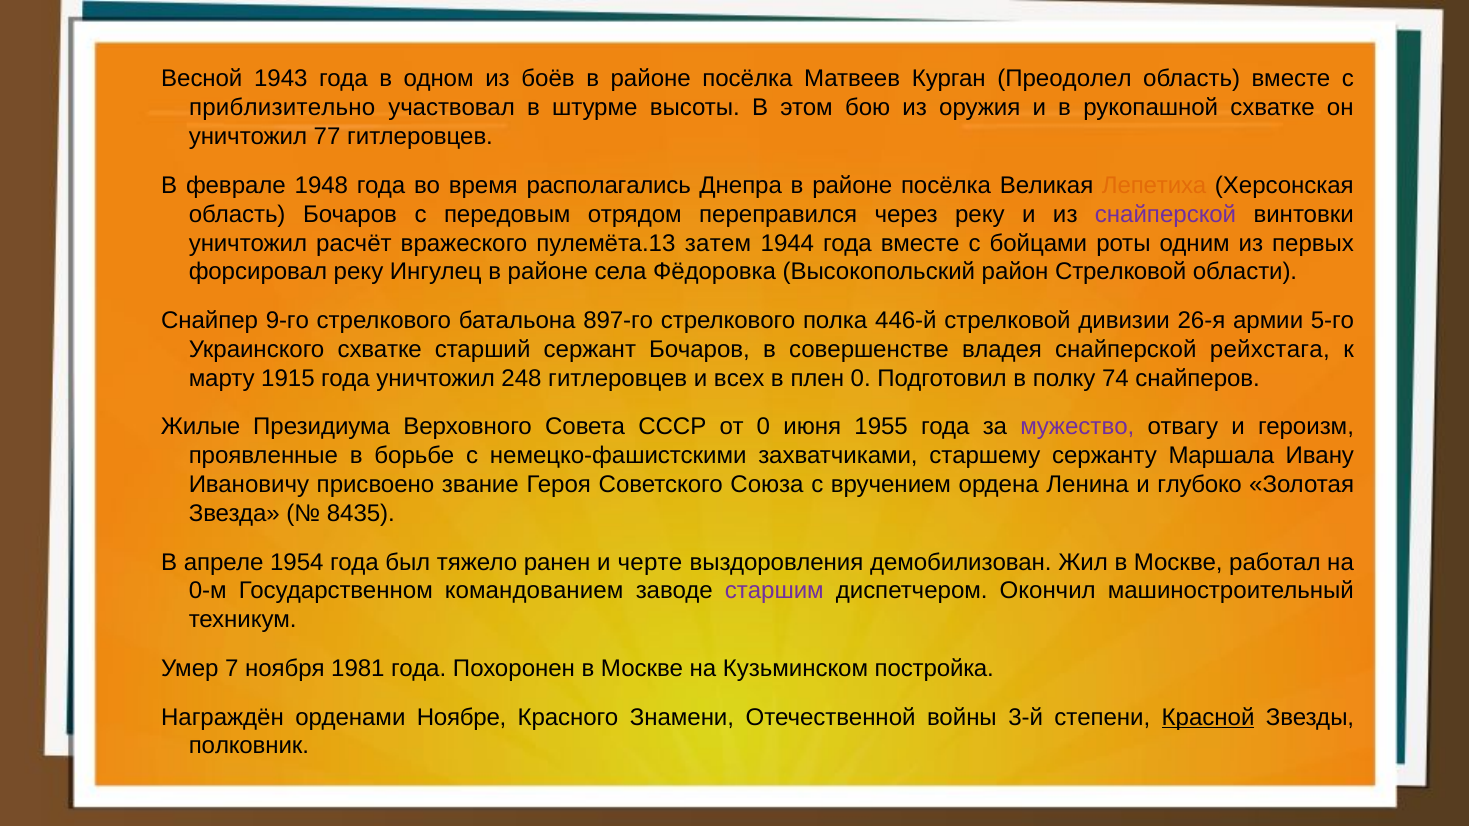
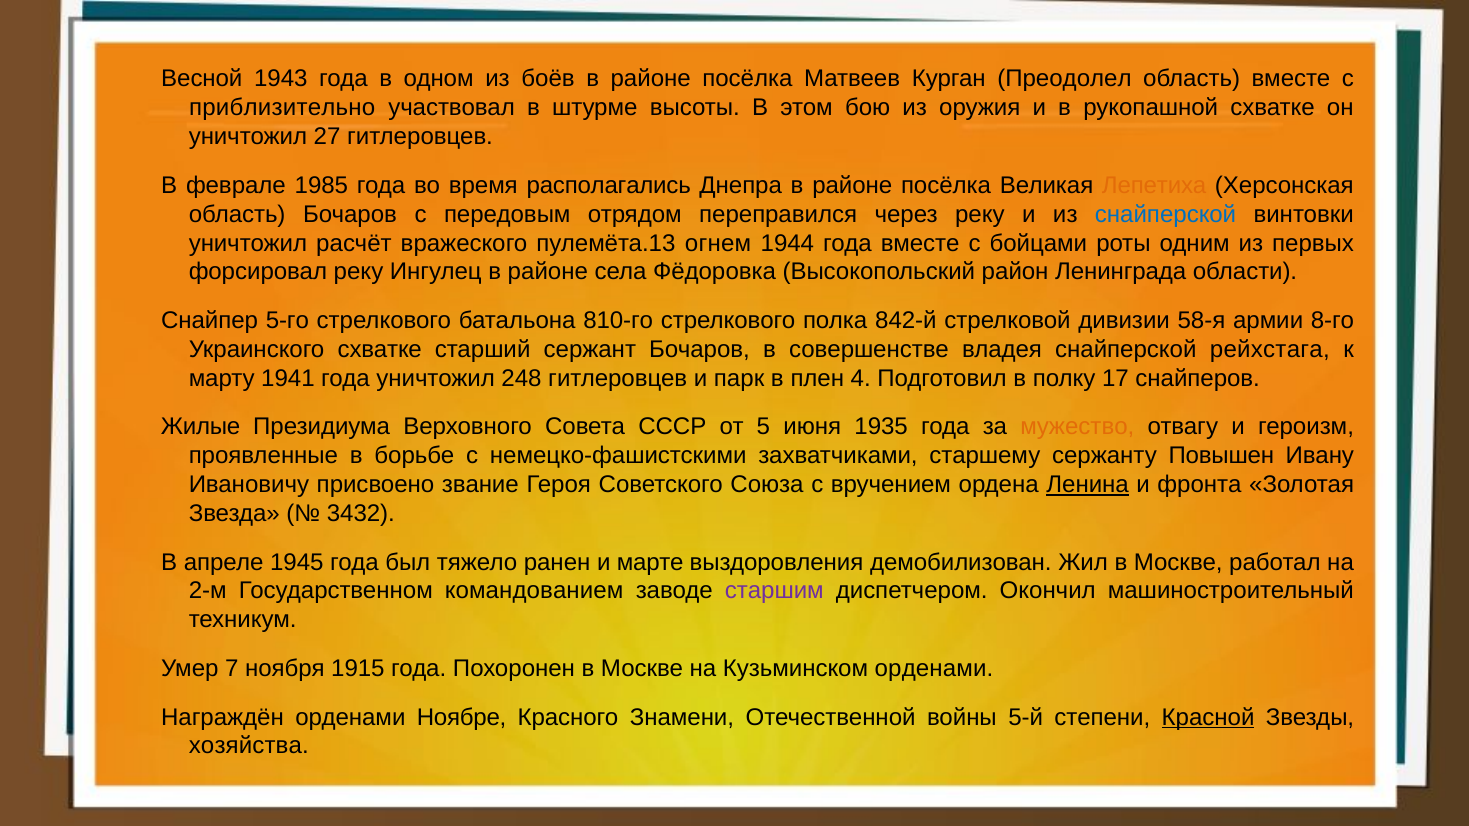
77: 77 -> 27 (327, 137)
1948: 1948 -> 1985 (321, 185)
снайперской colour: purple -> blue (1166, 214)
затем: затем -> огнем (718, 243)
район Стрелковой: Стрелковой -> Ленинграда (1121, 272)
9-го: 9-го -> 5-го (287, 321)
897-го: 897-го -> 810-го (618, 321)
446-й: 446-й -> 842-й (906, 321)
26-я: 26-я -> 58-я (1202, 321)
5-го: 5-го -> 8-го (1332, 321)
1915: 1915 -> 1941 (288, 379)
всех: всех -> парк (739, 379)
плен 0: 0 -> 4 (861, 379)
74: 74 -> 17 (1115, 379)
от 0: 0 -> 5 (763, 427)
1955: 1955 -> 1935 (881, 427)
мужество colour: purple -> orange (1077, 427)
Маршала: Маршала -> Повышен (1221, 456)
Ленина underline: none -> present (1088, 485)
глубоко: глубоко -> фронта (1199, 485)
8435: 8435 -> 3432 (361, 514)
1954: 1954 -> 1945 (297, 562)
черте: черте -> марте (650, 562)
0-м: 0-м -> 2-м (208, 591)
1981: 1981 -> 1915 (358, 669)
Кузьминском постройка: постройка -> орденами (934, 669)
3-й: 3-й -> 5-й (1026, 717)
полковник: полковник -> хозяйства (249, 746)
